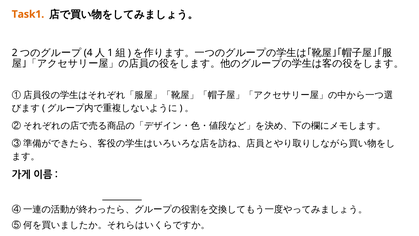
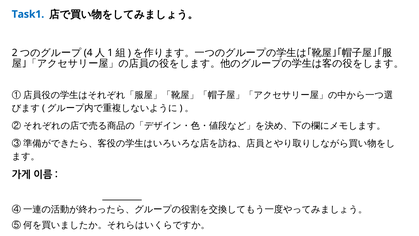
Task1 colour: orange -> blue (28, 14)
